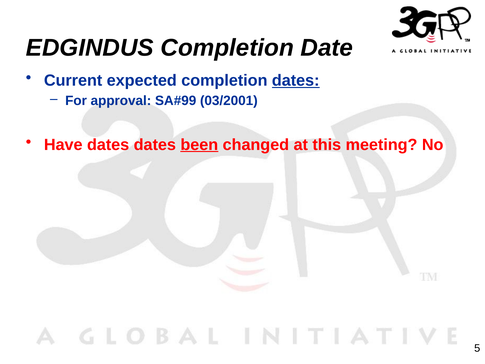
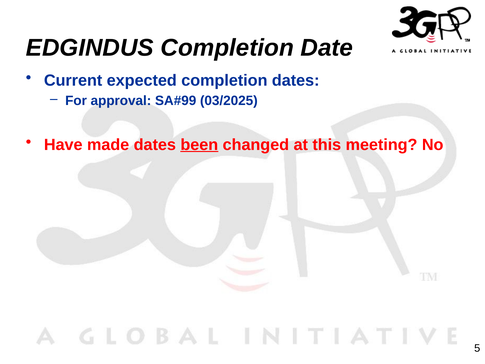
dates underline: present -> none (296, 80)
03/2001: 03/2001 -> 03/2025 (229, 101)
Have dates: dates -> made (108, 145)
